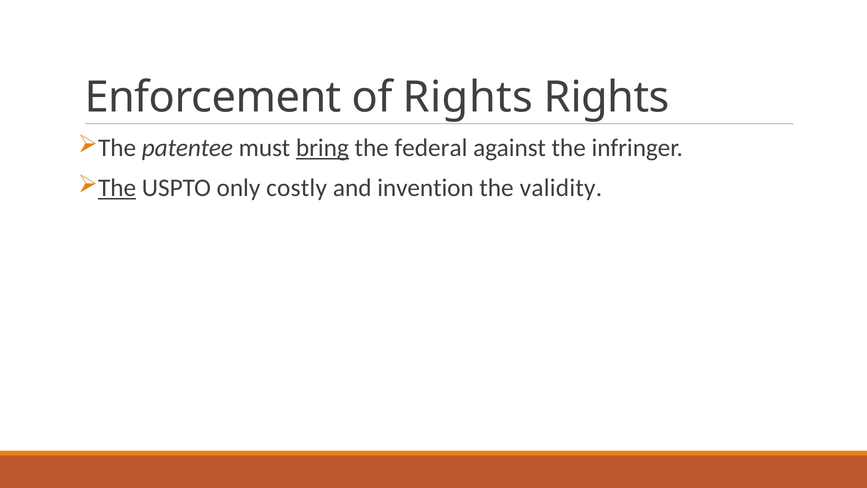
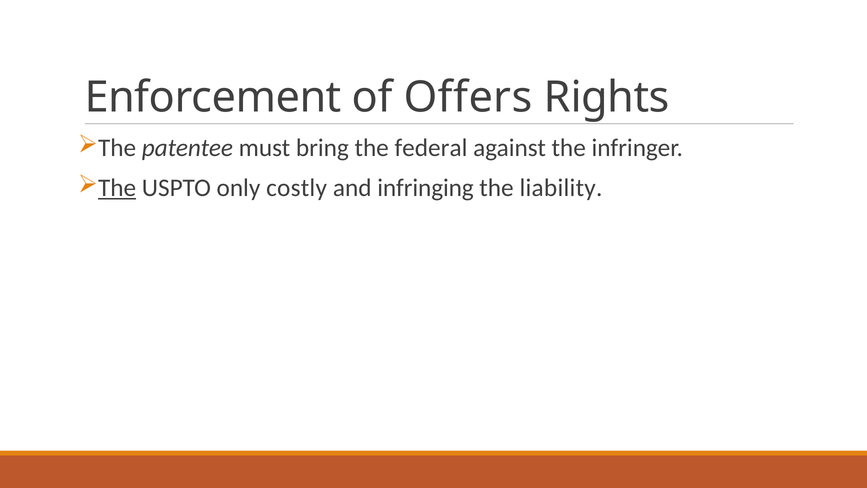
of Rights: Rights -> Offers (468, 97)
bring underline: present -> none (322, 148)
invention: invention -> infringing (426, 188)
validity: validity -> liability (561, 188)
